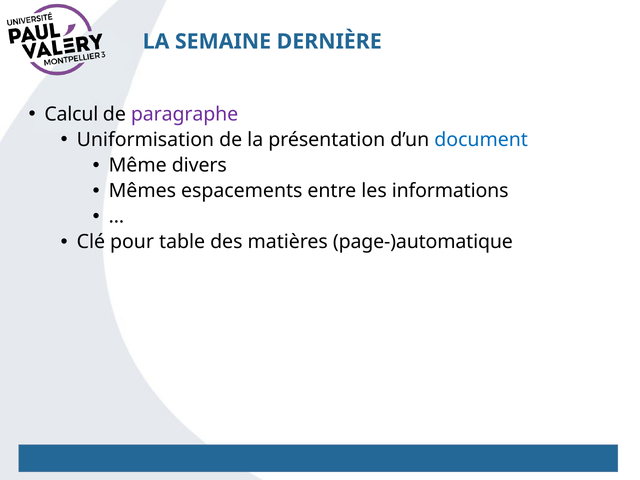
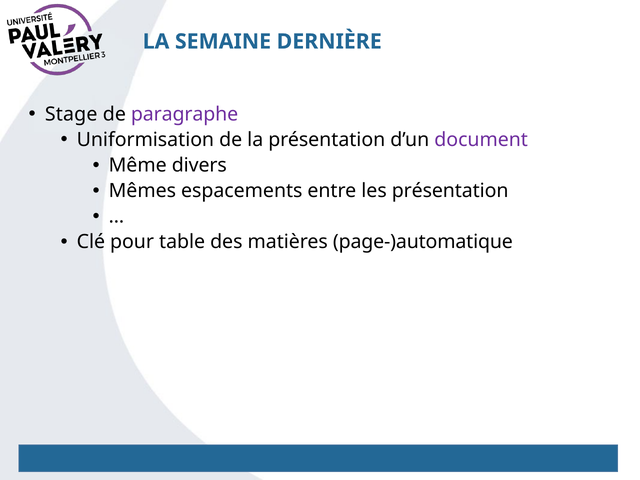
Calcul: Calcul -> Stage (71, 114)
document colour: blue -> purple (481, 140)
les informations: informations -> présentation (450, 191)
